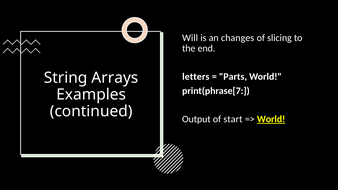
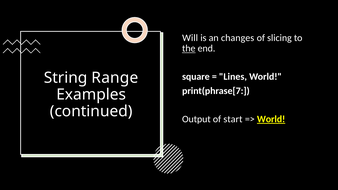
the underline: none -> present (189, 48)
letters: letters -> square (196, 77)
Parts: Parts -> Lines (233, 77)
Arrays: Arrays -> Range (115, 78)
